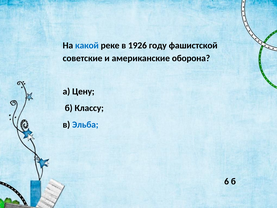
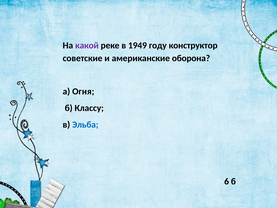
какой colour: blue -> purple (87, 45)
1926: 1926 -> 1949 (137, 45)
фашистской: фашистской -> конструктор (193, 45)
Цену: Цену -> Огня (83, 91)
